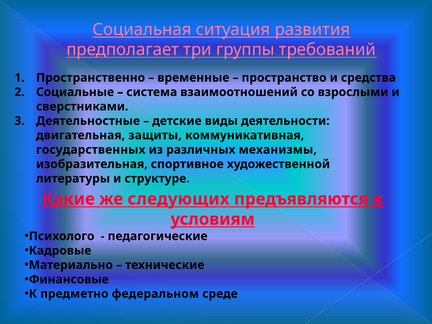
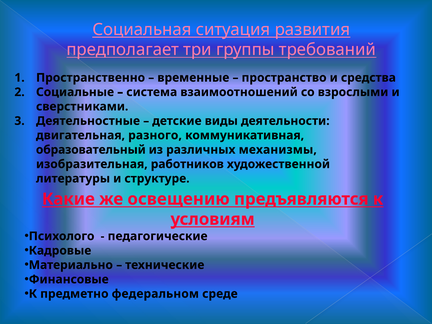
защиты: защиты -> разного (155, 135)
государственных: государственных -> образовательный (91, 150)
спортивное: спортивное -> работников (187, 164)
следующих: следующих -> освещению (179, 199)
